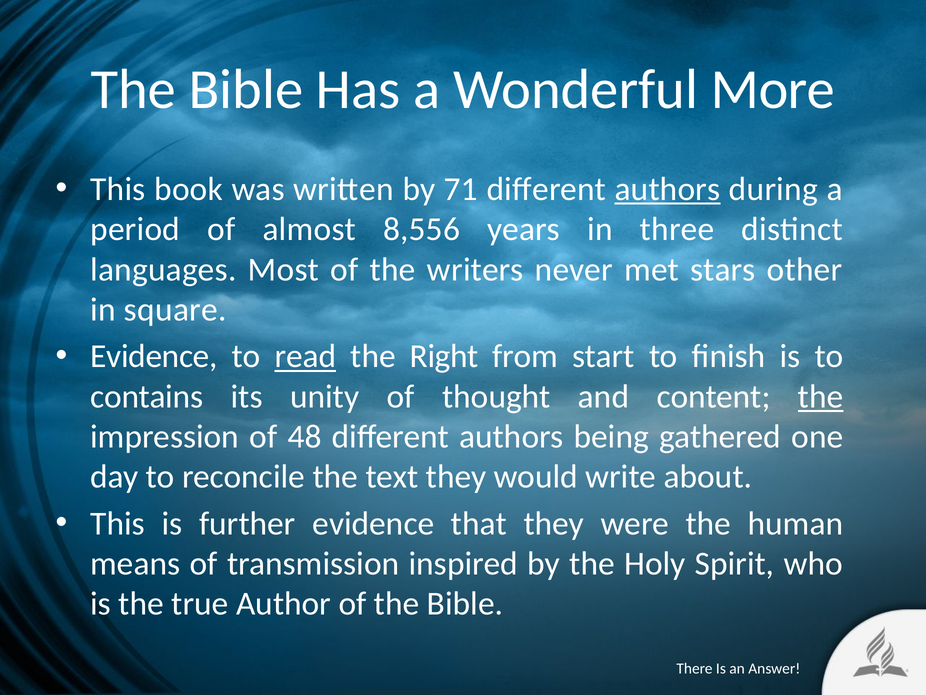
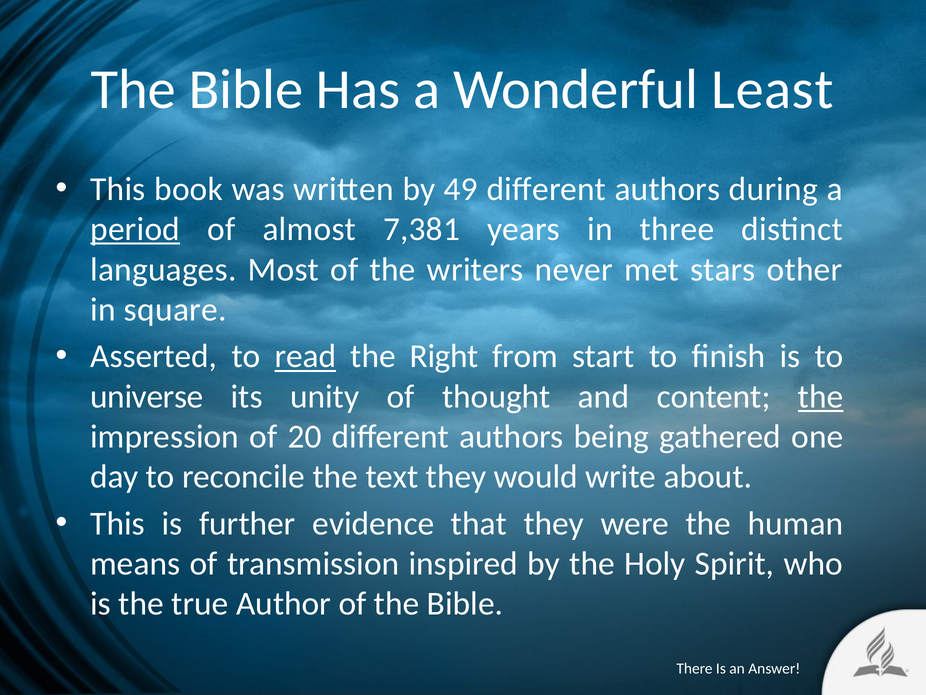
More: More -> Least (772, 90)
71: 71 -> 49 (461, 189)
authors underline: present -> none (667, 189)
period underline: none -> present (135, 229)
8,556: 8,556 -> 7,381 (422, 229)
Evidence: Evidence -> Asserted (154, 356)
contains: contains -> universe (147, 396)
48: 48 -> 20 (305, 436)
